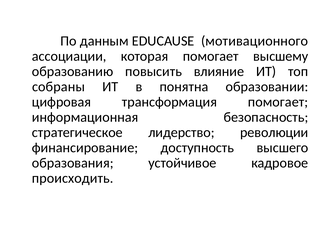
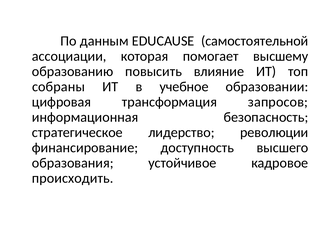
мотивационного: мотивационного -> самостоятельной (255, 41)
понятна: понятна -> учебное (184, 87)
трансформация помогает: помогает -> запросов (278, 102)
